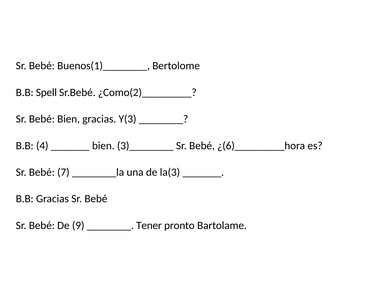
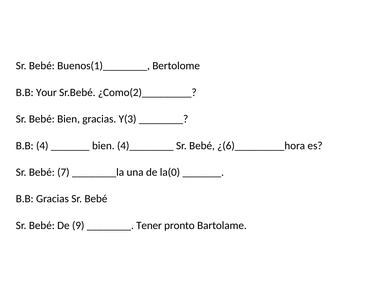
Spell: Spell -> Your (46, 92)
3)________: 3)________ -> 4)________ (145, 146)
la(3: la(3 -> la(0 (170, 172)
